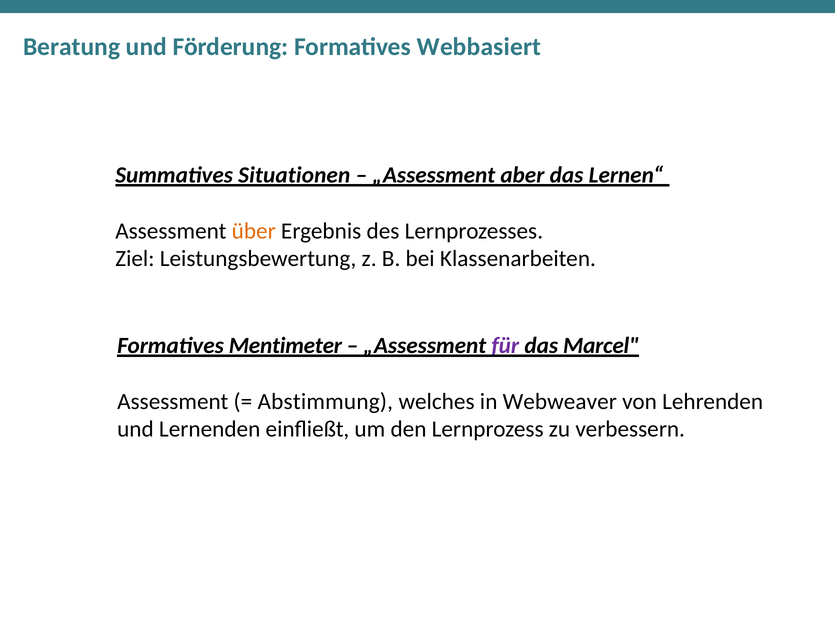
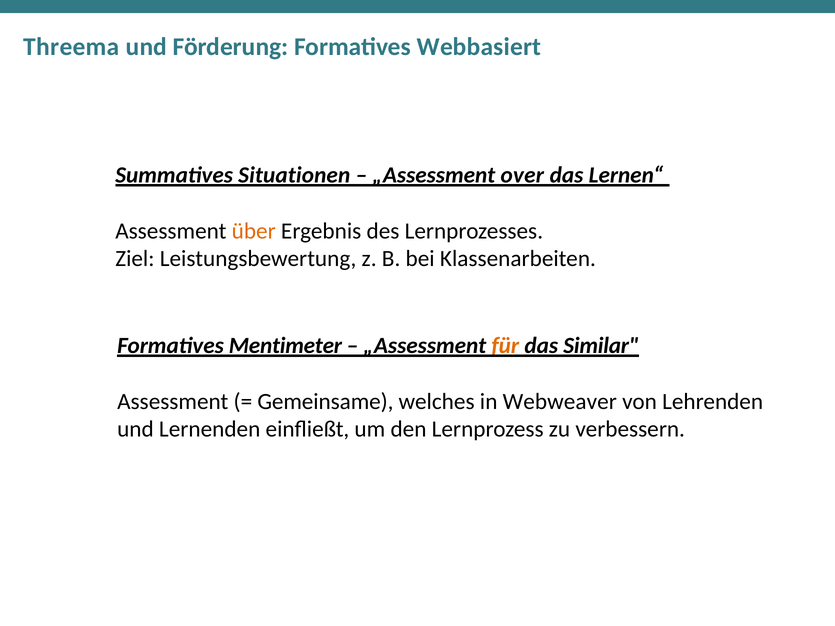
Beratung: Beratung -> Threema (71, 47)
aber: aber -> over (522, 175)
für colour: purple -> orange (505, 346)
Marcel: Marcel -> Similar (601, 346)
Abstimmung: Abstimmung -> Gemeinsame (325, 402)
